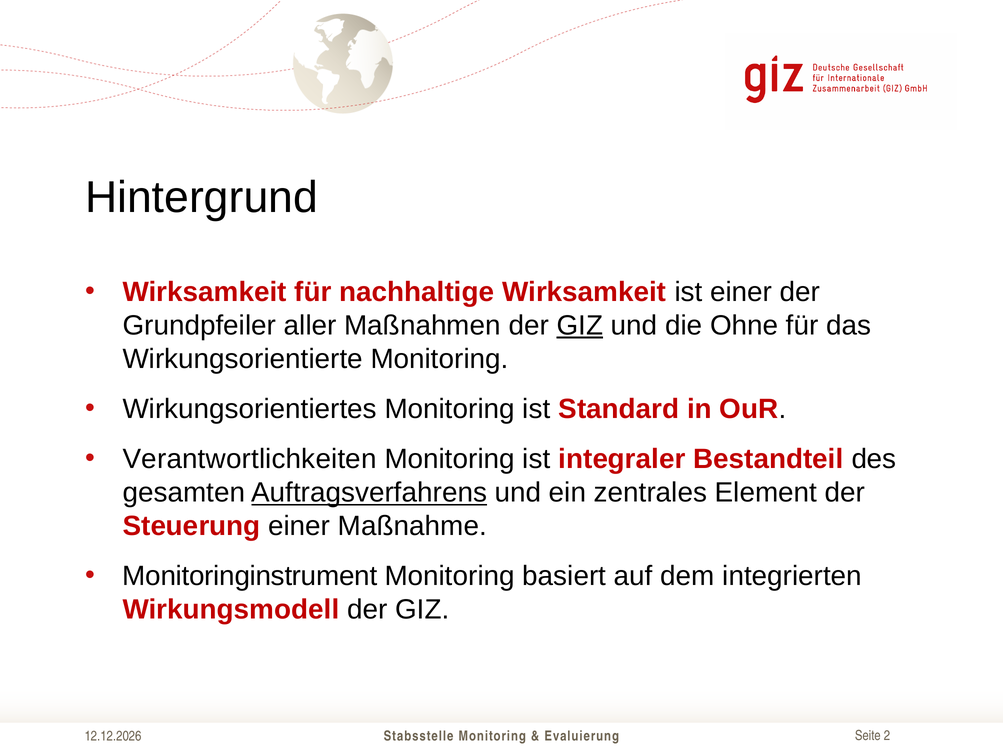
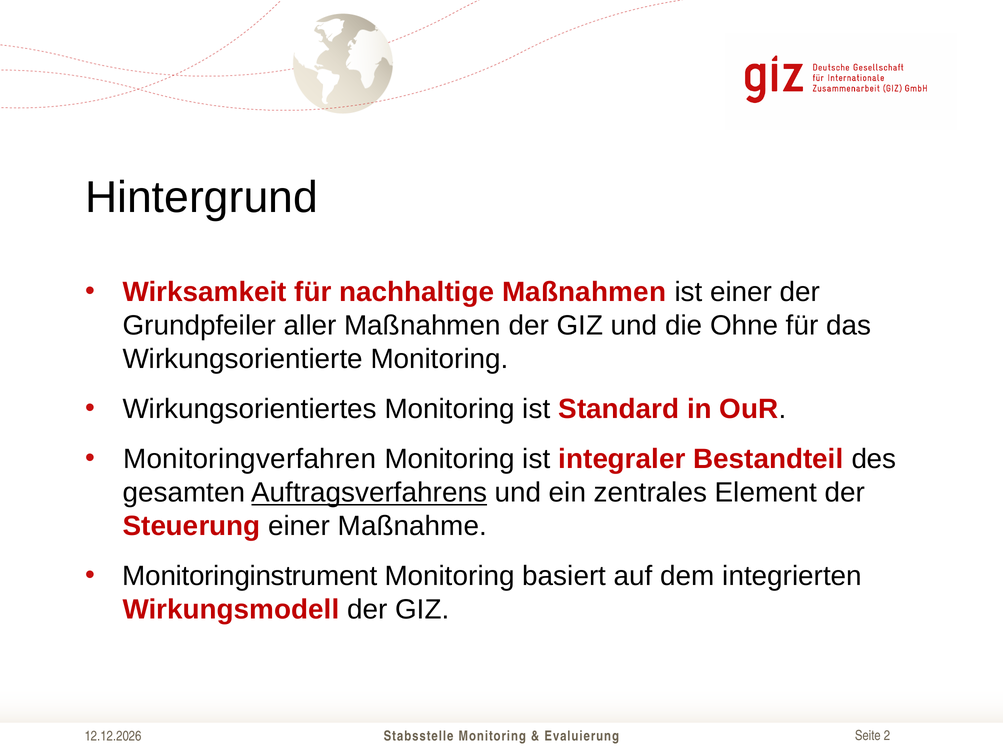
nachhaltige Wirksamkeit: Wirksamkeit -> Maßnahmen (584, 292)
GIZ underline: present -> none (580, 326)
Verantwortlichkeiten: Verantwortlichkeiten -> Monitoringverfahren (250, 459)
